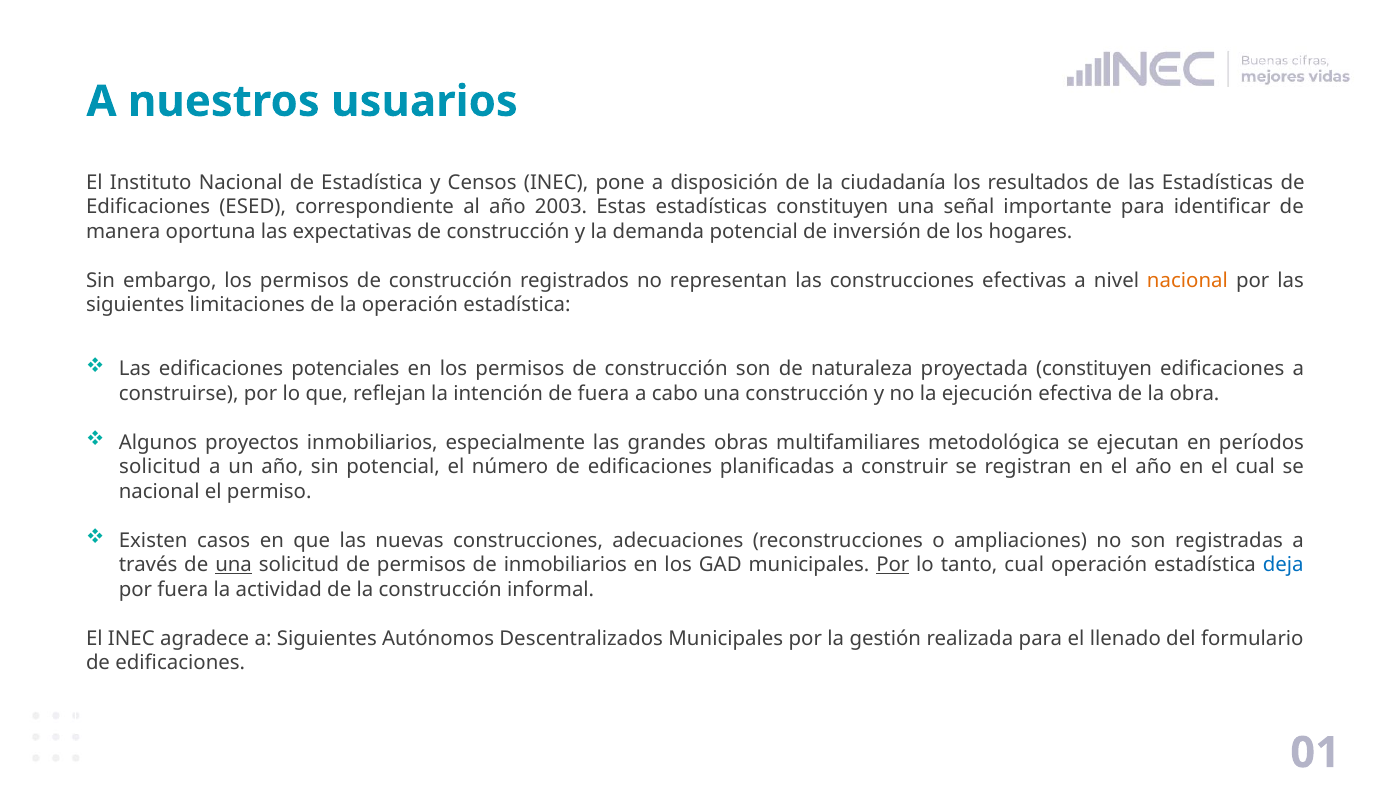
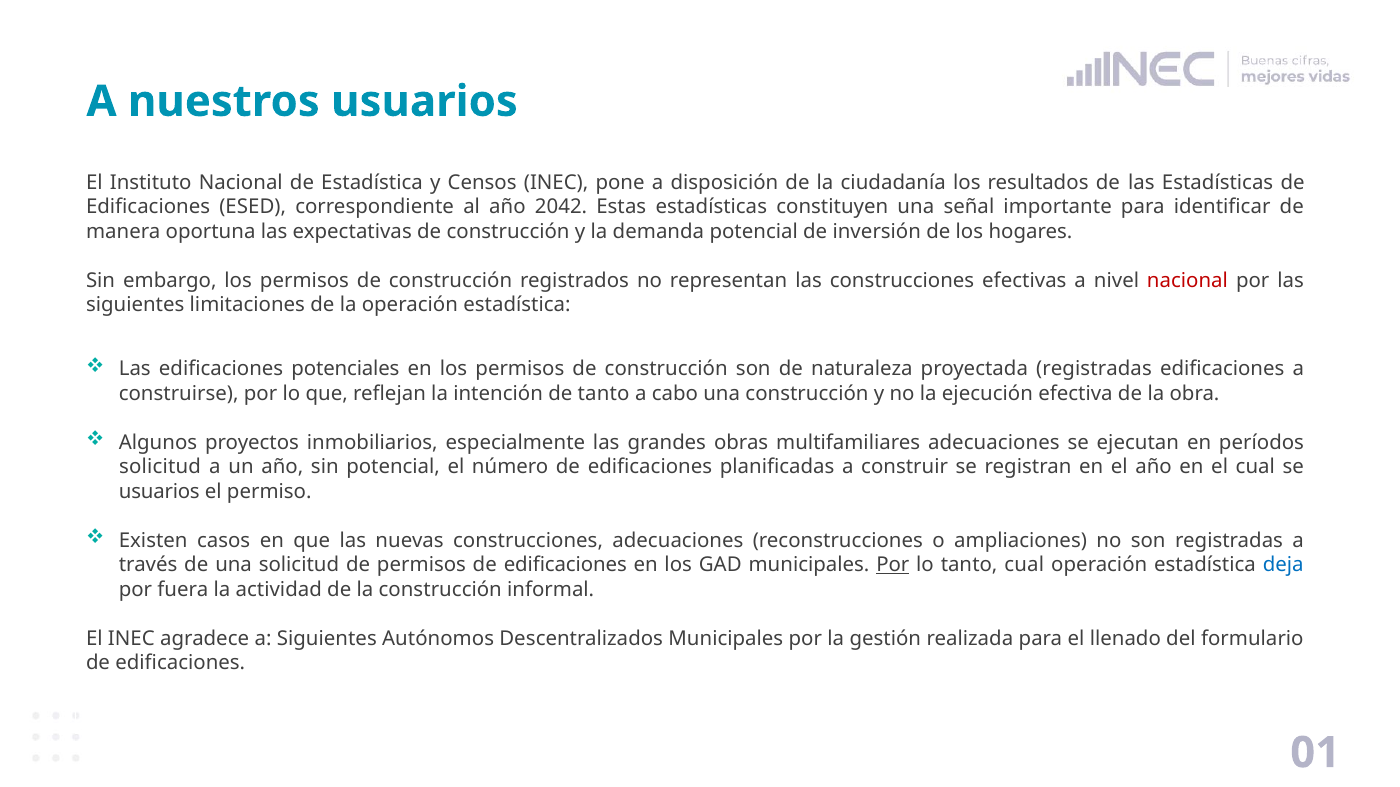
2003: 2003 -> 2042 (561, 207)
nacional colour: orange -> red (1187, 281)
proyectada constituyen: constituyen -> registradas (1094, 369)
de fuera: fuera -> tanto (604, 394)
multifamiliares metodológica: metodológica -> adecuaciones (994, 443)
nacional: nacional -> usuarios (159, 492)
una underline: present -> none (234, 565)
permisos de inmobiliarios: inmobiliarios -> edificaciones (565, 565)
